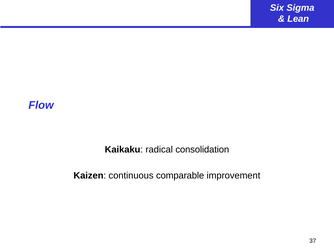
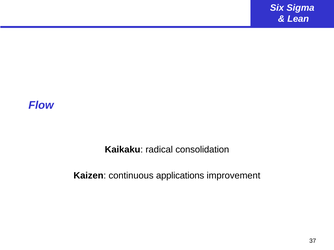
comparable: comparable -> applications (180, 176)
